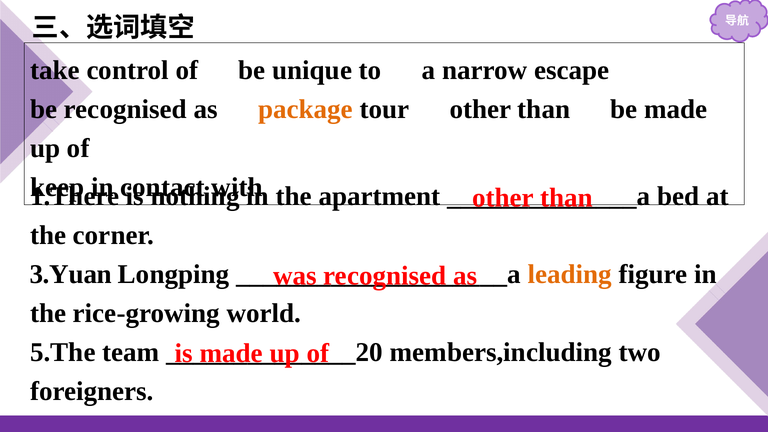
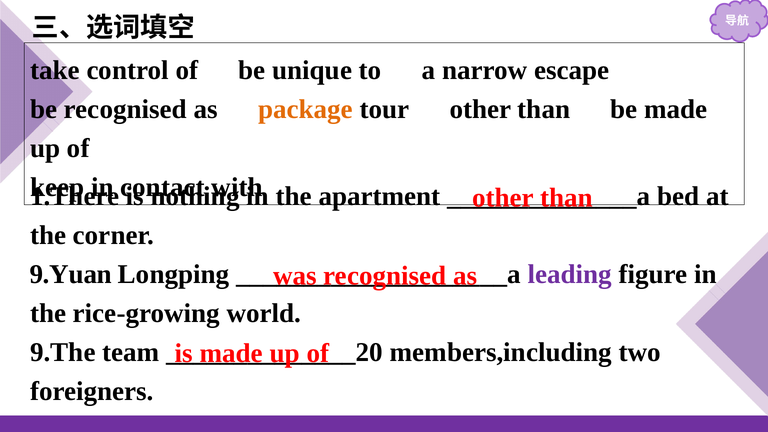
3.Yuan: 3.Yuan -> 9.Yuan (71, 274)
leading colour: orange -> purple (570, 274)
5.The: 5.The -> 9.The (63, 352)
